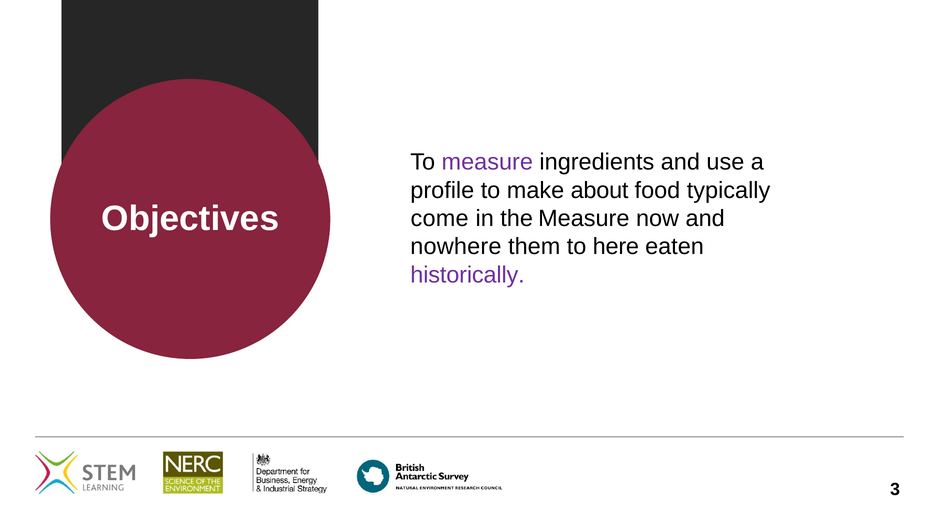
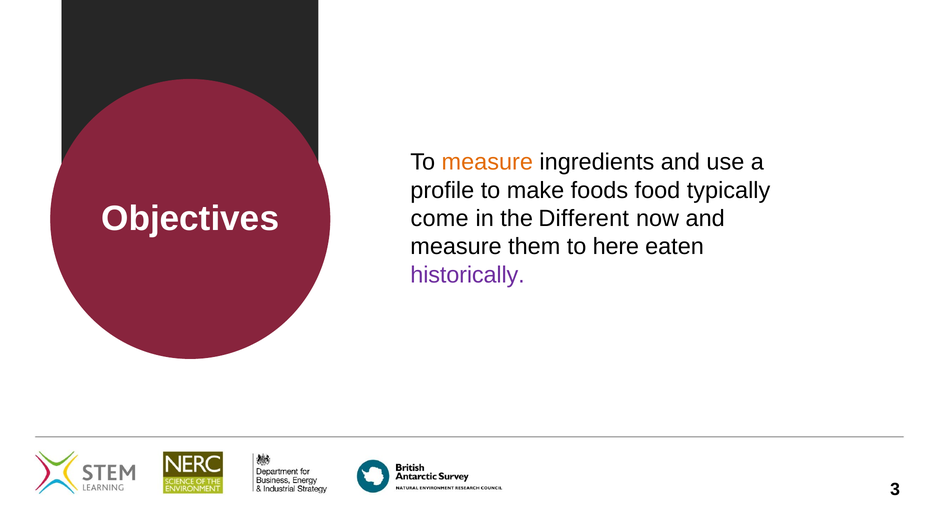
measure colour: purple -> orange (487, 162)
about: about -> foods (599, 190)
the Measure: Measure -> Different (584, 219)
nowhere: nowhere -> measure (456, 247)
